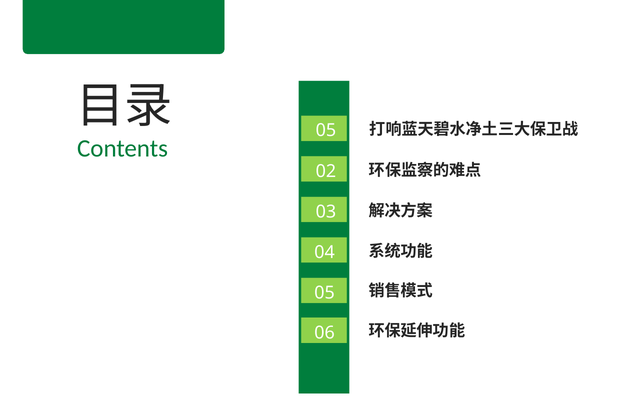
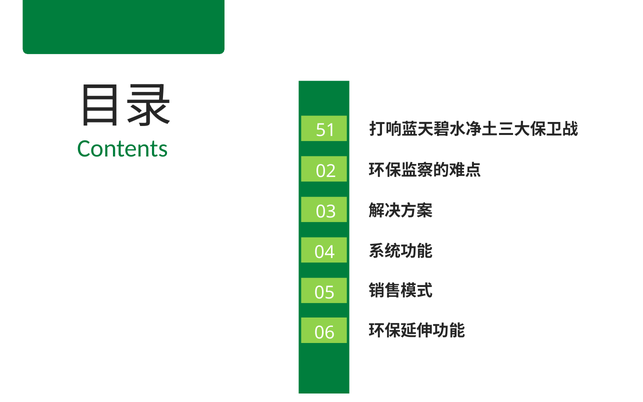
05: 05 -> 51 (326, 130)
